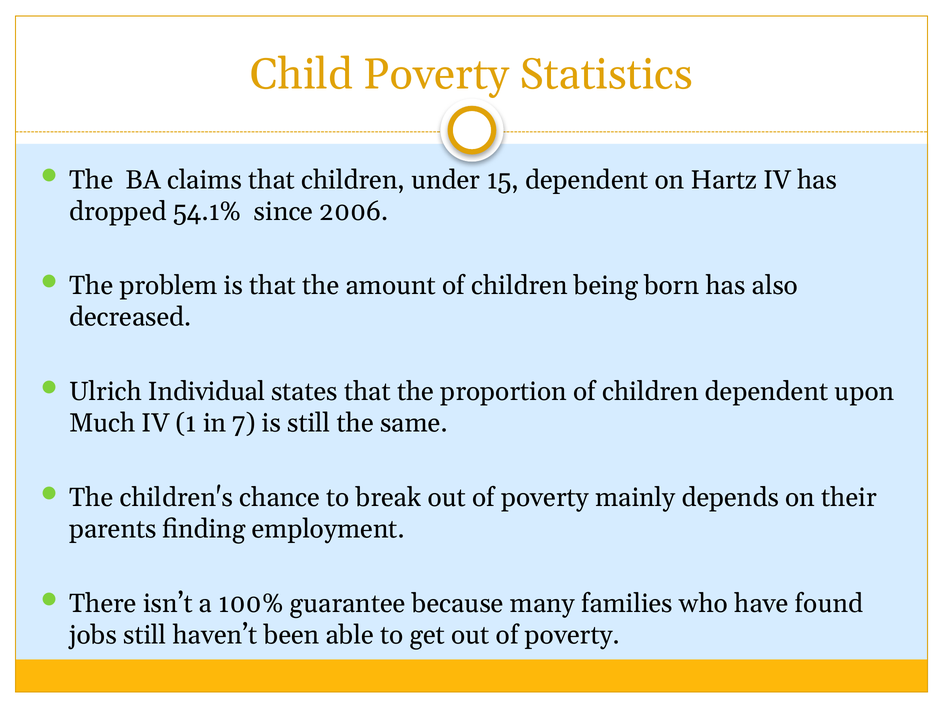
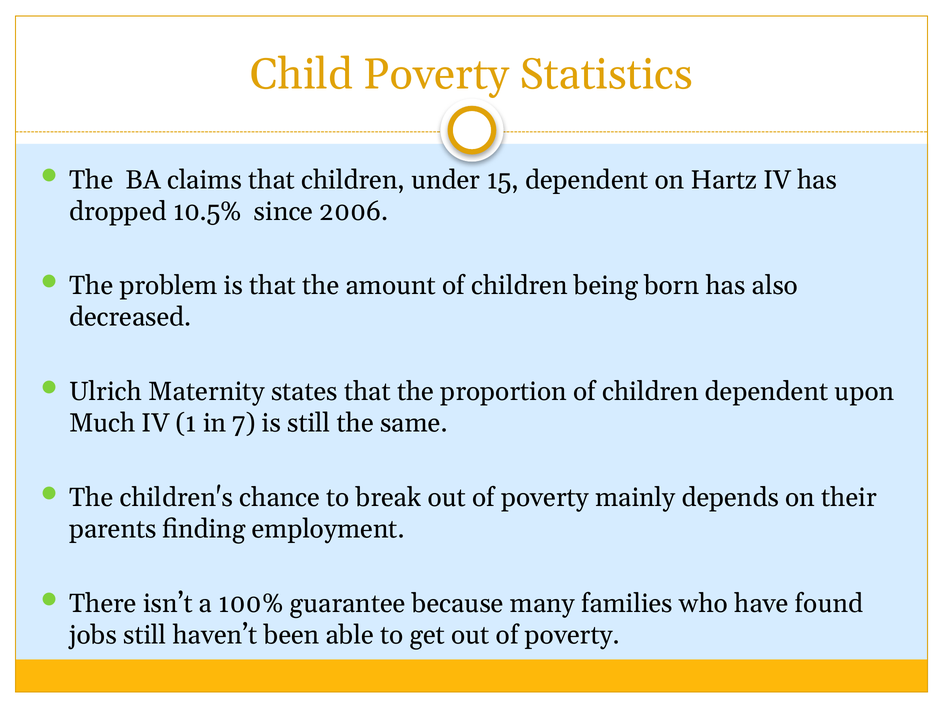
54.1%: 54.1% -> 10.5% (207, 211)
Individual: Individual -> Maternity (206, 392)
